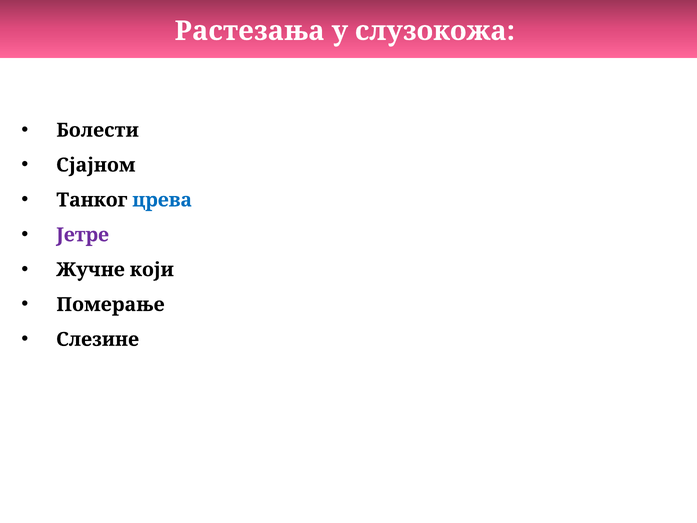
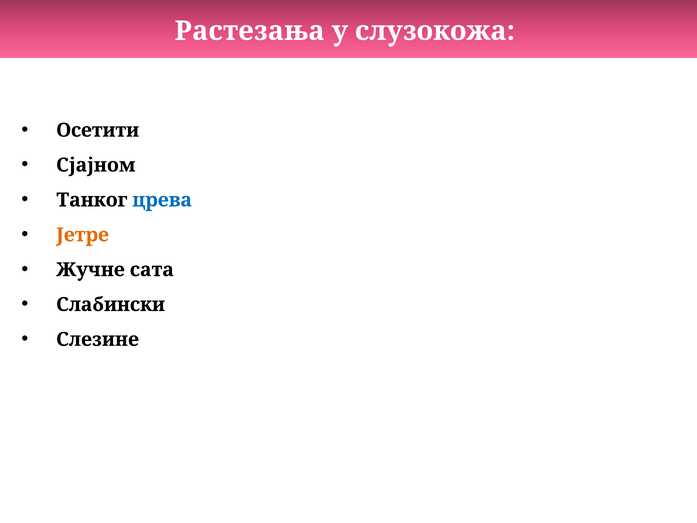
Болести: Болести -> Осетити (98, 130)
Јетре colour: purple -> orange (83, 235)
који: који -> сата (152, 270)
Померање: Померање -> Слабински (111, 304)
